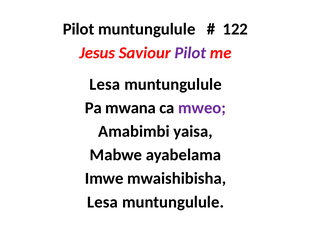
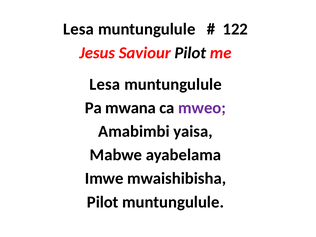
Pilot: Pilot -> Lesa (79, 29)
Pilot colour: purple -> black (190, 53)
Lesa: Lesa -> Pilot (103, 202)
